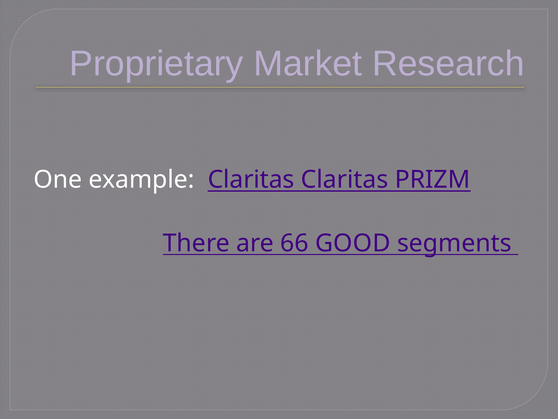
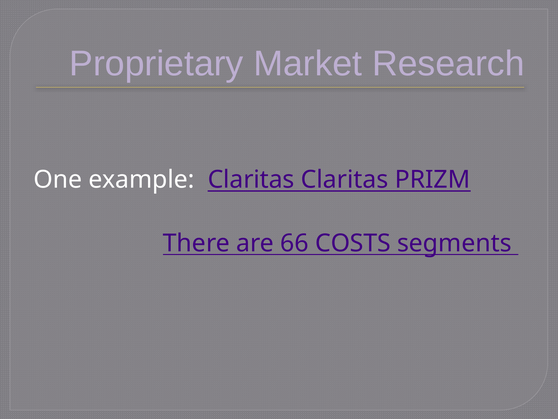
GOOD: GOOD -> COSTS (353, 243)
